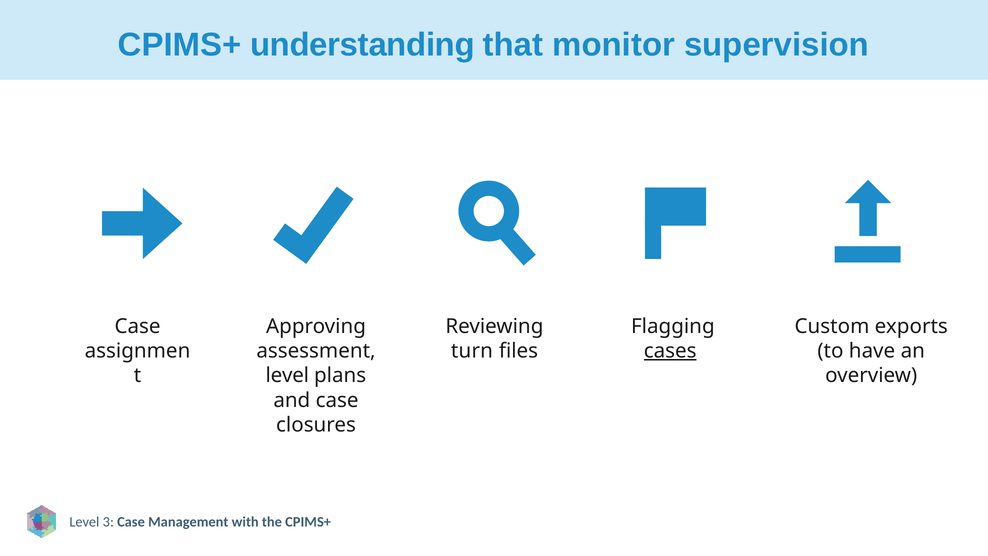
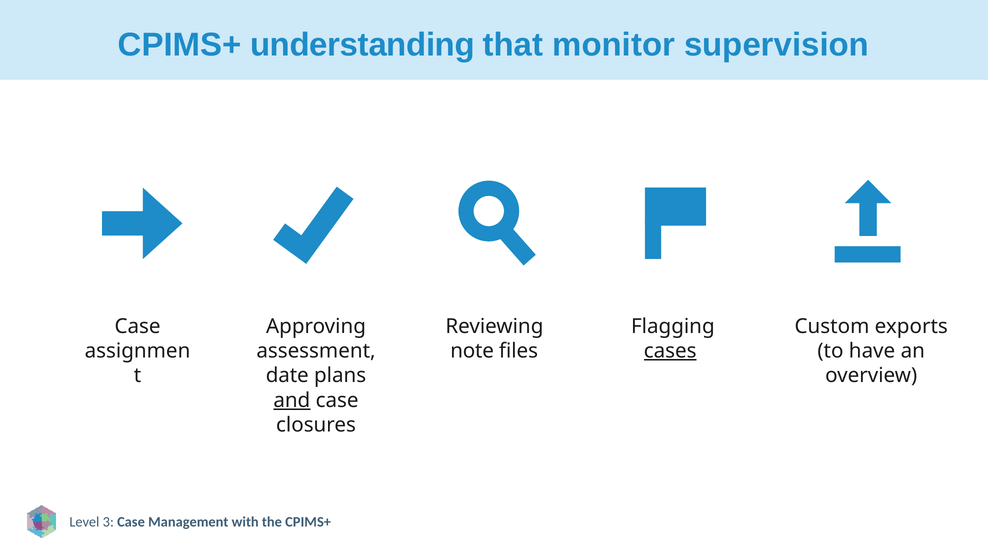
turn: turn -> note (472, 351)
level: level -> date (287, 376)
and underline: none -> present (292, 400)
